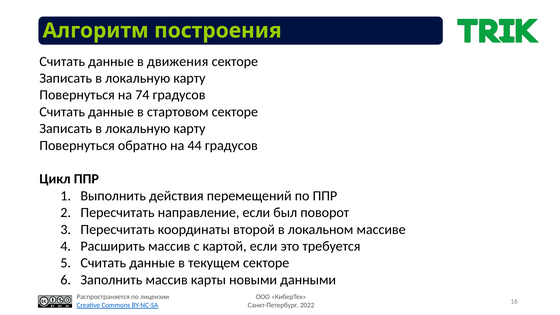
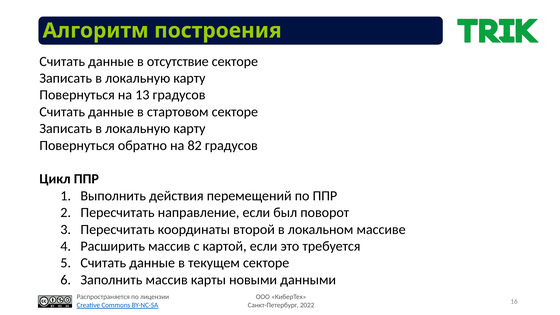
движения: движения -> отсутствие (178, 61)
74: 74 -> 13 (142, 95)
44: 44 -> 82 (195, 145)
